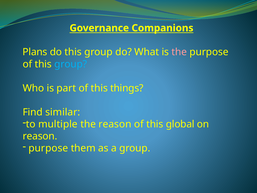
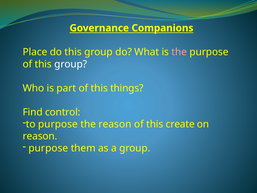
Plans: Plans -> Place (35, 52)
group colour: light blue -> white (71, 64)
similar: similar -> control (63, 112)
to multiple: multiple -> purpose (58, 124)
global: global -> create (180, 124)
